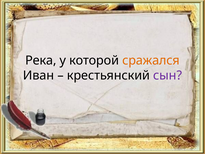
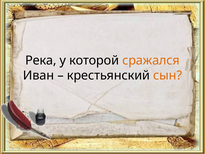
сын colour: purple -> orange (168, 75)
